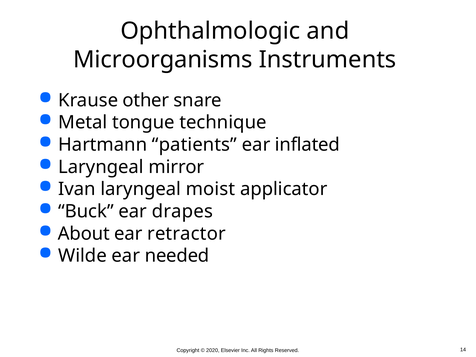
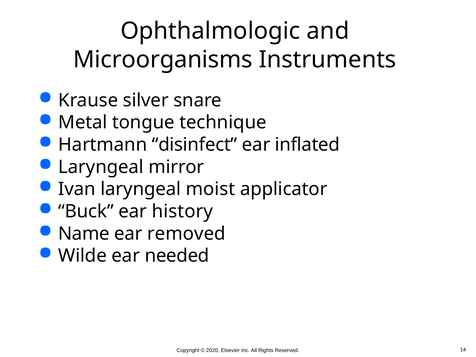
other: other -> silver (146, 100)
patients: patients -> disinfect (195, 145)
drapes: drapes -> history (182, 211)
About: About -> Name (84, 234)
retractor: retractor -> removed (186, 234)
